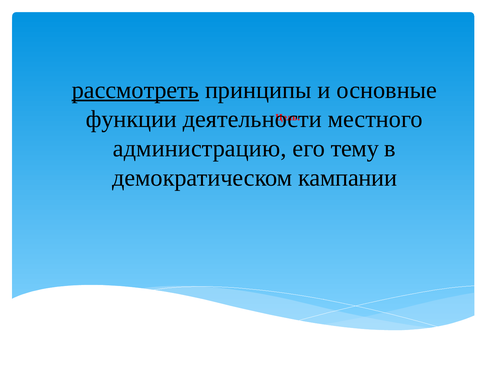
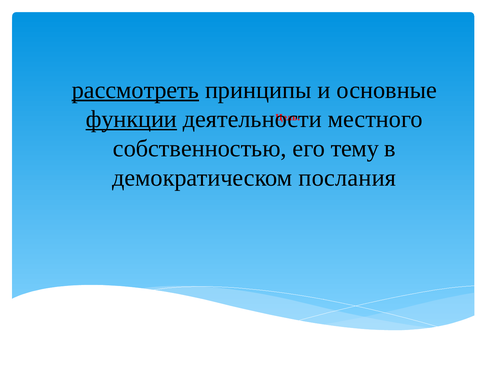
функции underline: none -> present (131, 119)
администрацию: администрацию -> собственностью (200, 148)
кампании: кампании -> послания (347, 177)
